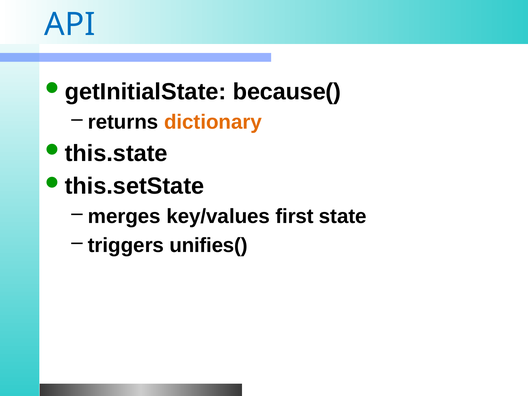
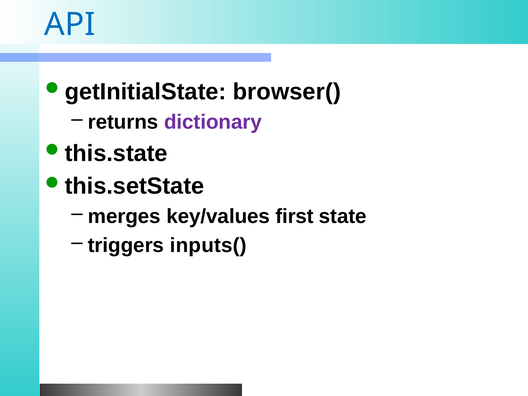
because(: because( -> browser( (287, 92)
dictionary colour: orange -> purple (213, 122)
unifies(: unifies( -> inputs( (208, 245)
